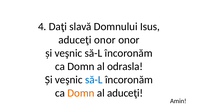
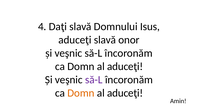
aduceţi onor: onor -> slavă (105, 40)
odrasla: odrasla -> aduceţi (125, 66)
să-L colour: blue -> purple (94, 79)
